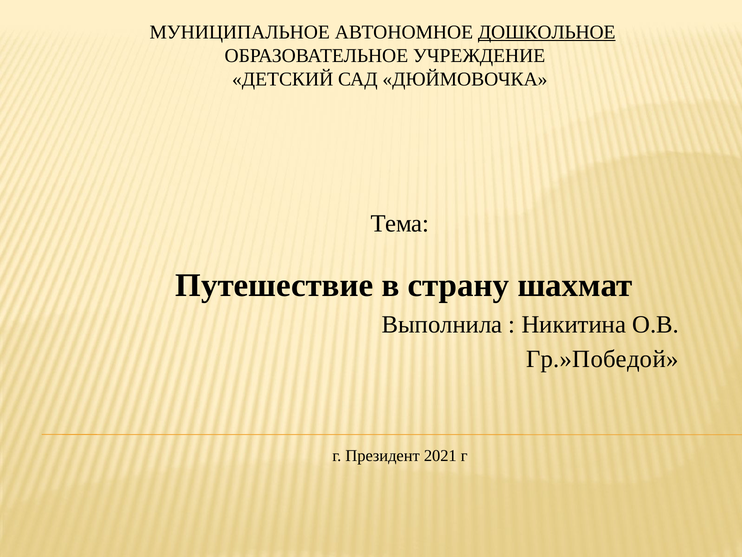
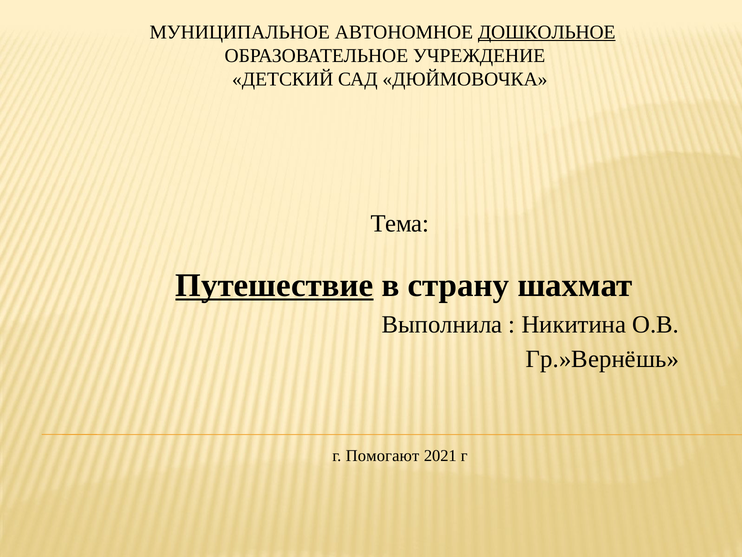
Путешествие underline: none -> present (274, 285)
Гр.»Победой: Гр.»Победой -> Гр.»Вернёшь (602, 359)
Президент: Президент -> Помогают (383, 455)
